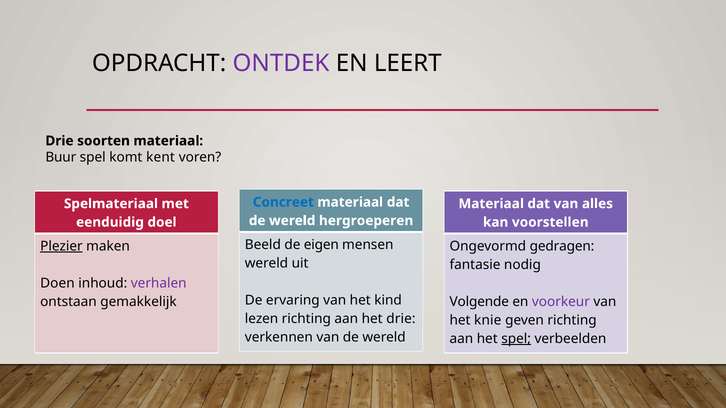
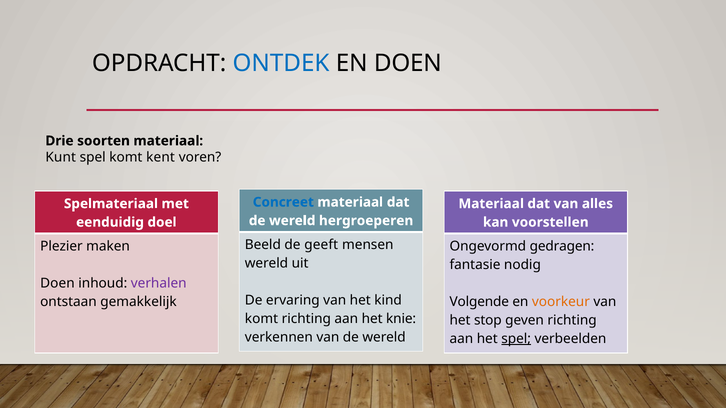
ONTDEK colour: purple -> blue (281, 64)
EN LEERT: LEERT -> DOEN (408, 64)
Buur: Buur -> Kunt (61, 157)
eigen: eigen -> geeft (321, 245)
Plezier underline: present -> none (61, 246)
voorkeur colour: purple -> orange (561, 302)
lezen: lezen -> komt (262, 319)
het drie: drie -> knie (401, 319)
knie: knie -> stop (488, 320)
